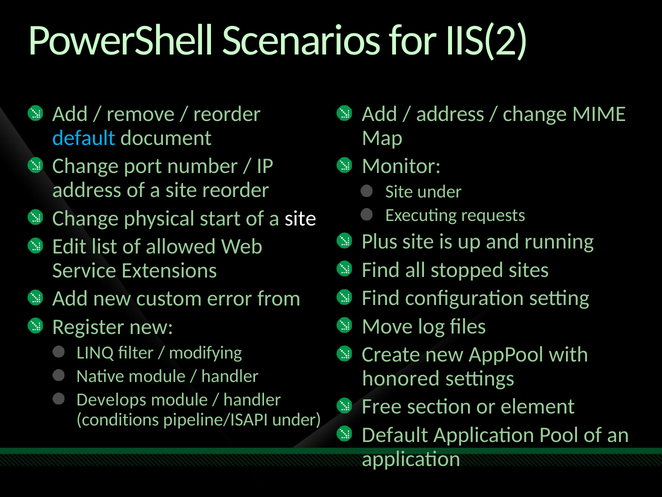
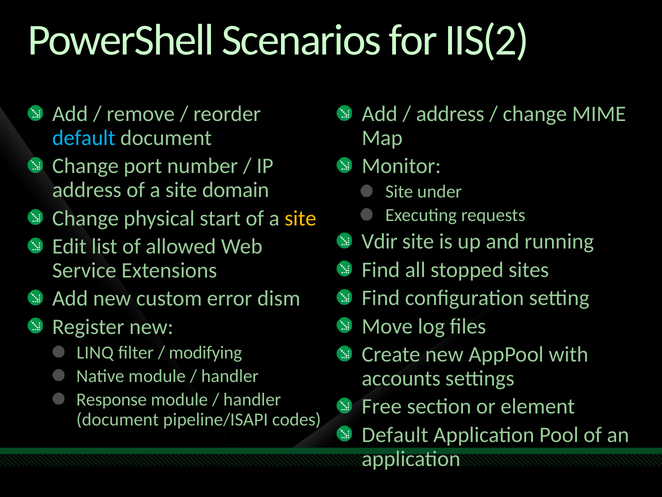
site reorder: reorder -> domain (236, 190)
site colour: white -> yellow (300, 218)
Plus: Plus -> Vdir (380, 241)
from: from -> dism (279, 298)
honored: honored -> accounts (401, 378)
Develops: Develops -> Response (112, 399)
conditions: conditions -> document (118, 419)
pipeline/ISAPI under: under -> codes (297, 419)
